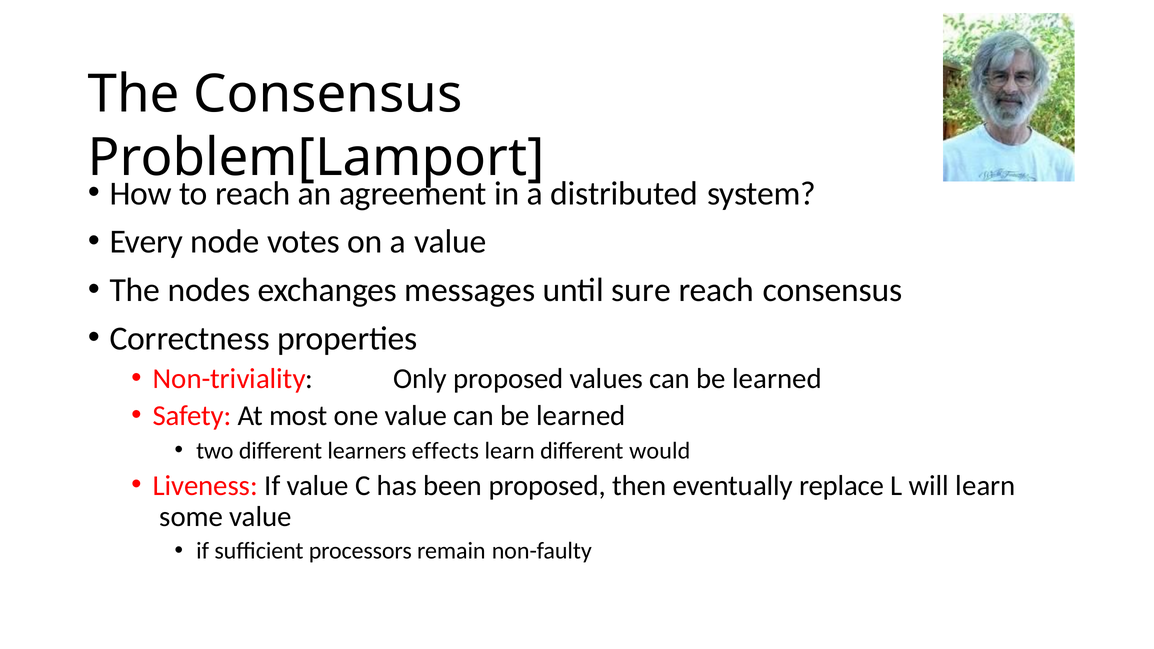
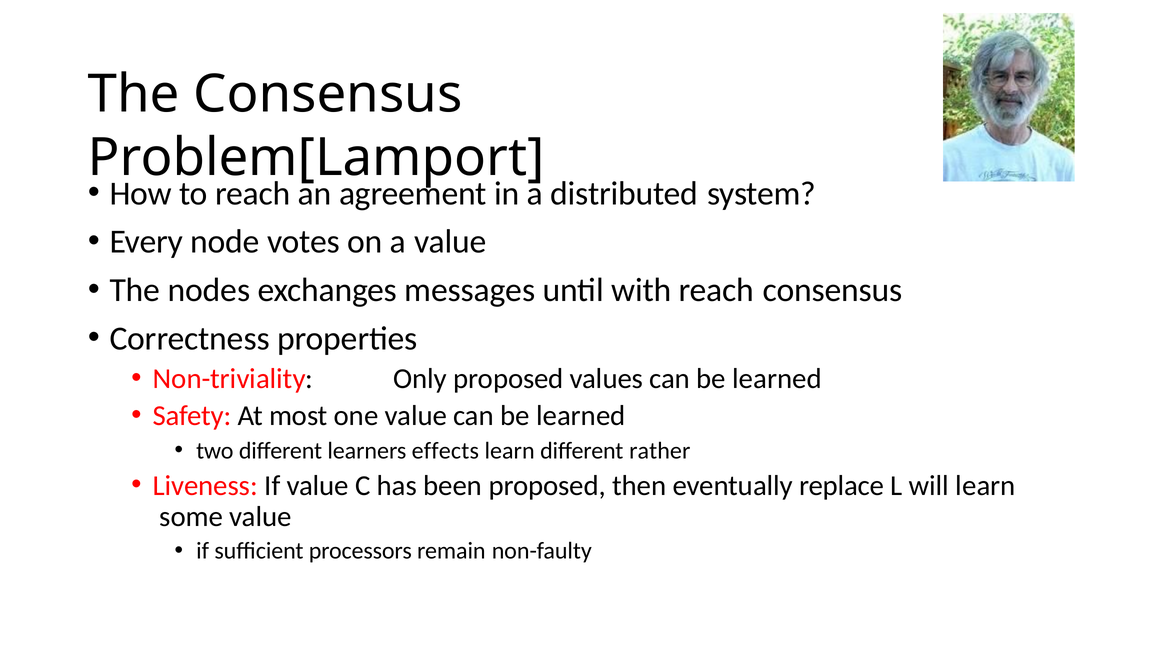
sure: sure -> with (641, 290)
would: would -> rather (660, 451)
